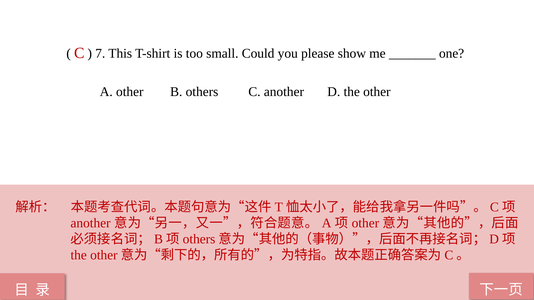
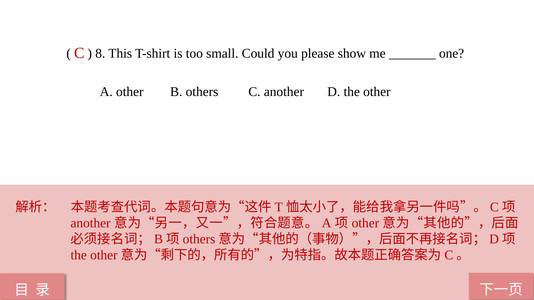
7: 7 -> 8 (100, 54)
